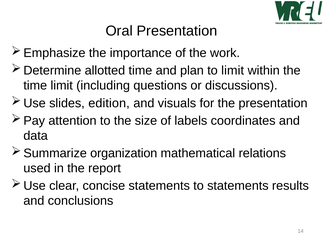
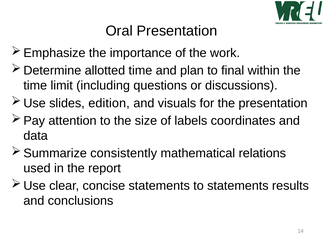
to limit: limit -> final (233, 71)
organization: organization -> consistently (124, 153)
